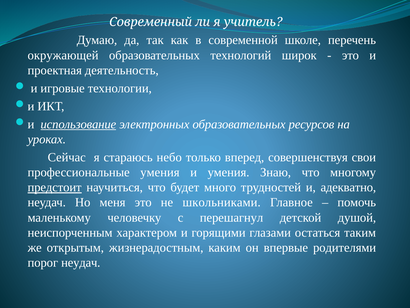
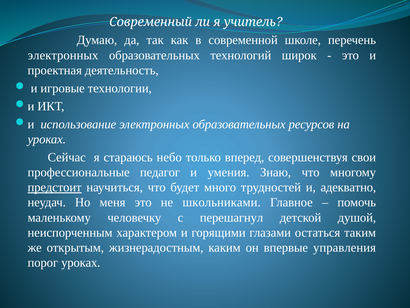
окружающей: окружающей -> электронных (63, 55)
использование underline: present -> none (78, 124)
профессиональные умения: умения -> педагог (160, 172)
родителями: родителями -> управления (345, 247)
порог неудач: неудач -> уроках (81, 262)
